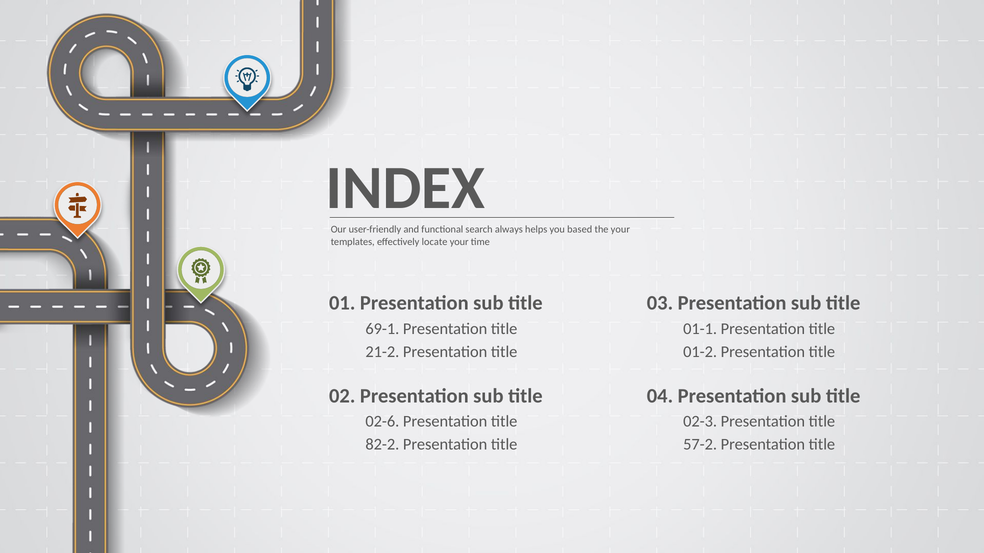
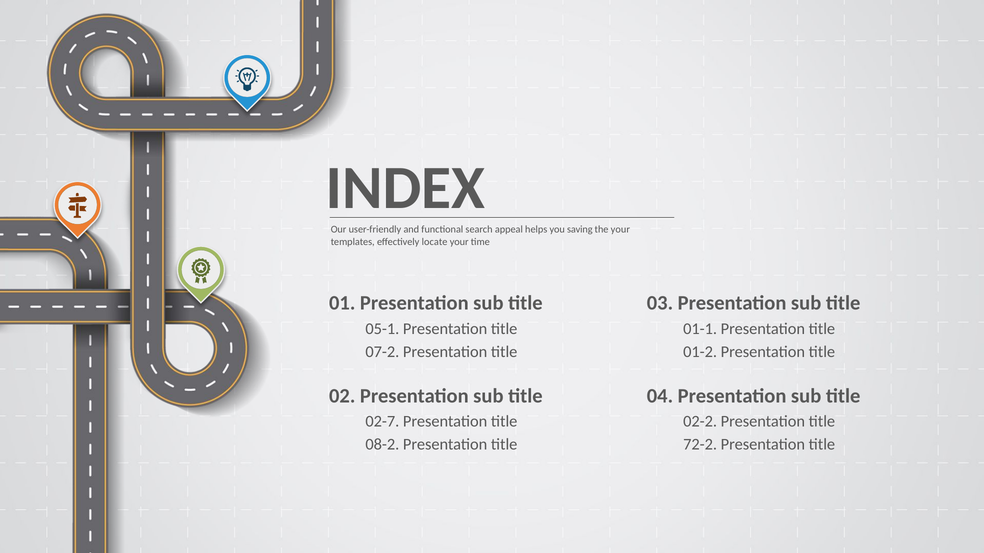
always: always -> appeal (509, 230)
based: based -> saving (580, 230)
69-1: 69-1 -> 05-1 (382, 329)
21-2: 21-2 -> 07-2 (382, 352)
02-6: 02-6 -> 02-7 (382, 422)
02-3: 02-3 -> 02-2 (700, 422)
82-2: 82-2 -> 08-2 (382, 445)
57-2: 57-2 -> 72-2 (700, 445)
